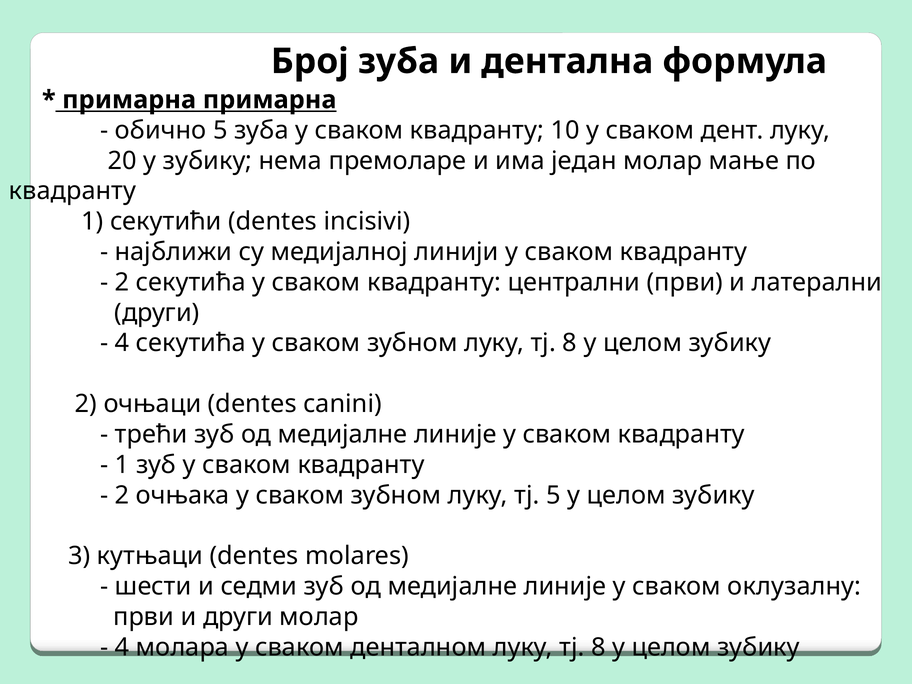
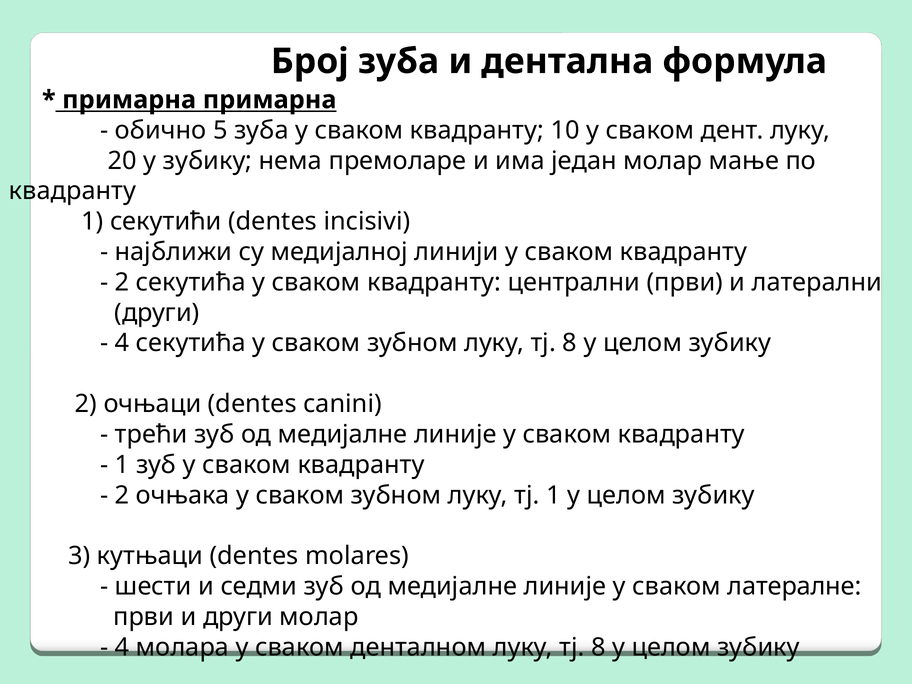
тј 5: 5 -> 1 (553, 495)
оклузалну: оклузалну -> латералне (794, 586)
